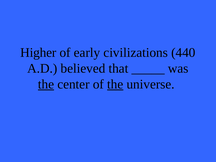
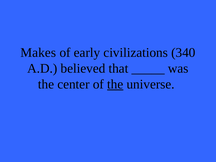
Higher: Higher -> Makes (38, 53)
440: 440 -> 340 (183, 53)
the underline: present -> none (46, 84)
